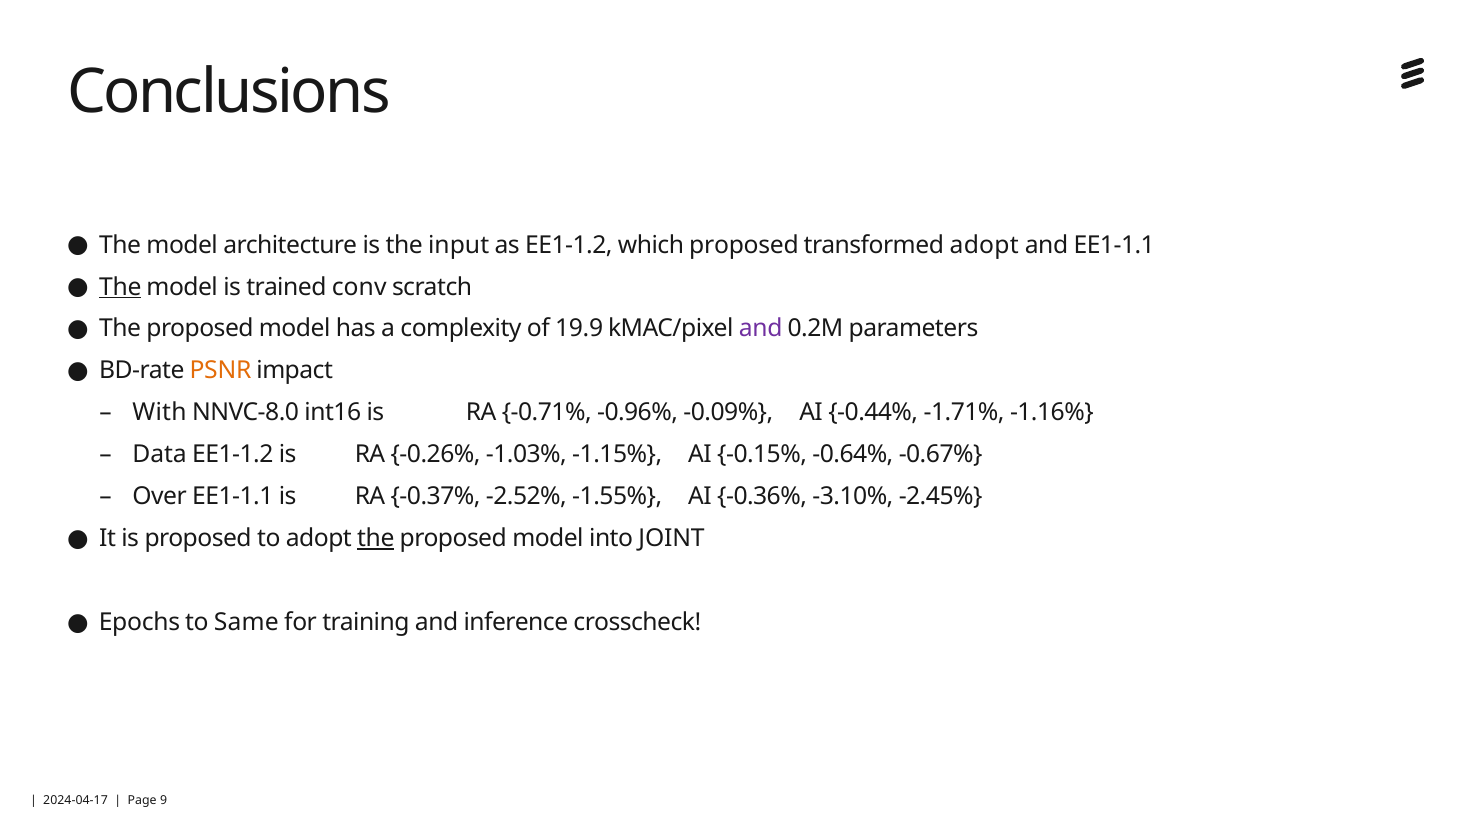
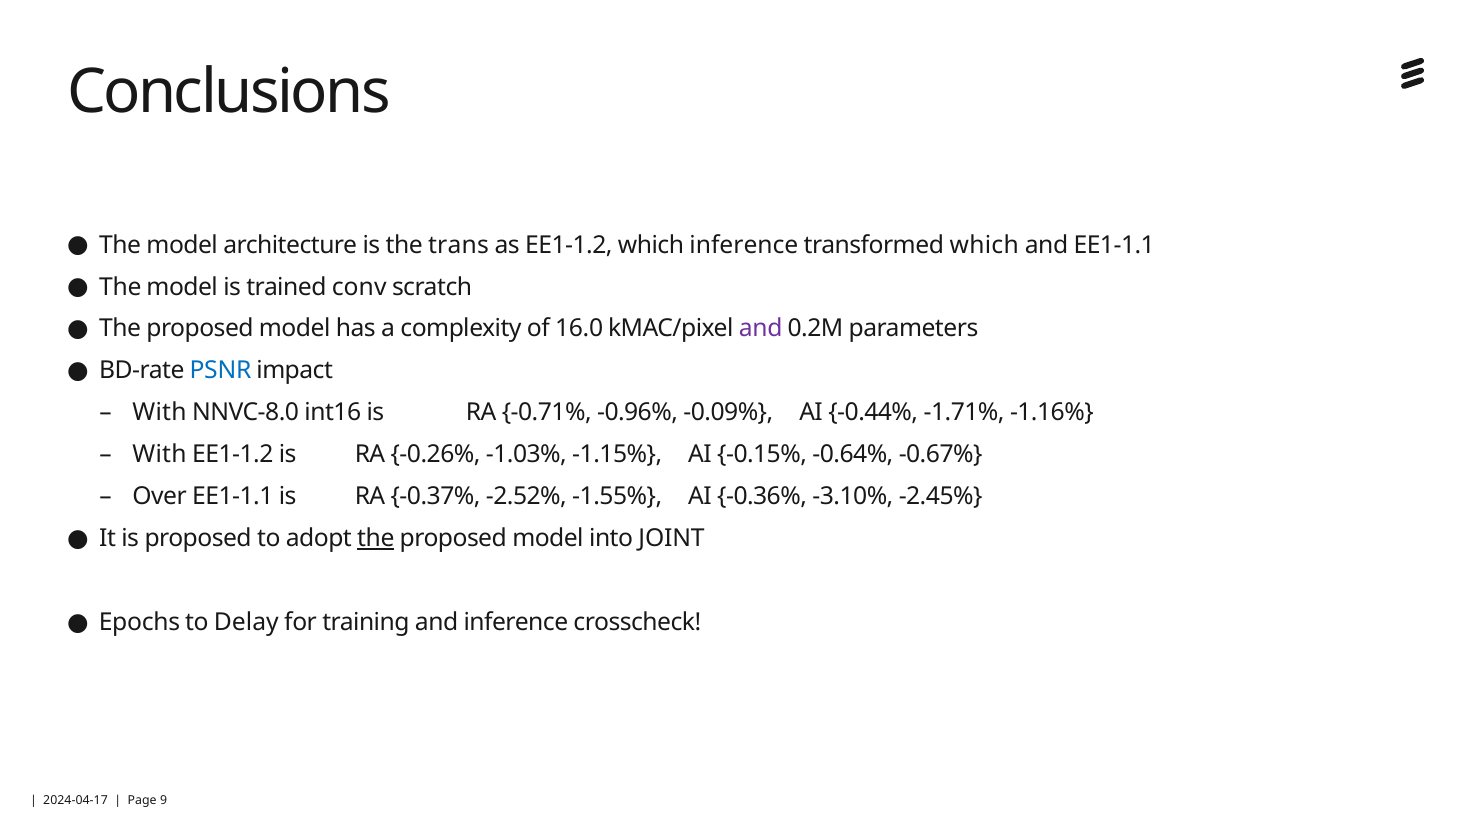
input: input -> trans (459, 245)
which proposed: proposed -> inference (744, 245)
transformed adopt: adopt -> which (984, 245)
The underline: present -> none (120, 287)
19.9: 19.9 -> 16.0 (579, 329)
PSNR colour: orange -> blue (220, 371)
Data: Data -> With (159, 455)
Same: Same -> Delay (246, 623)
